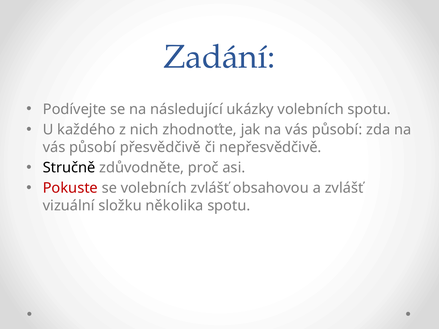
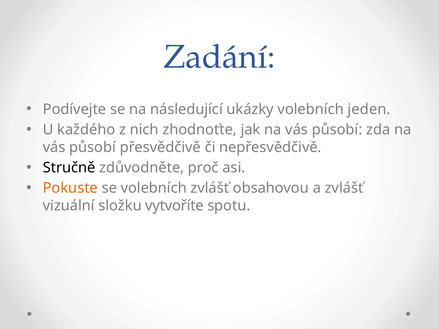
volebních spotu: spotu -> jeden (369, 109)
Pokuste colour: red -> orange (70, 188)
několika: několika -> vytvoříte (175, 206)
